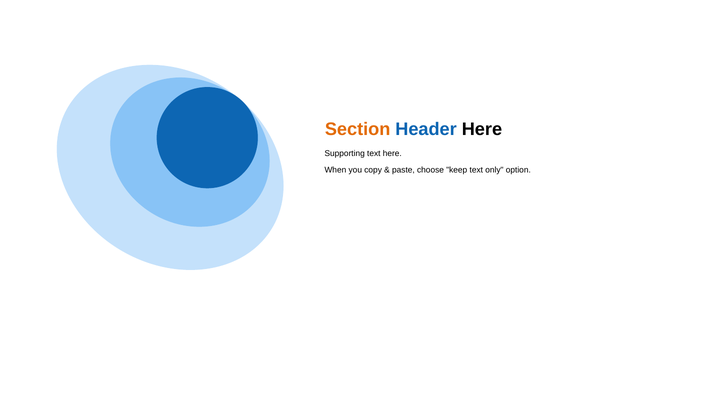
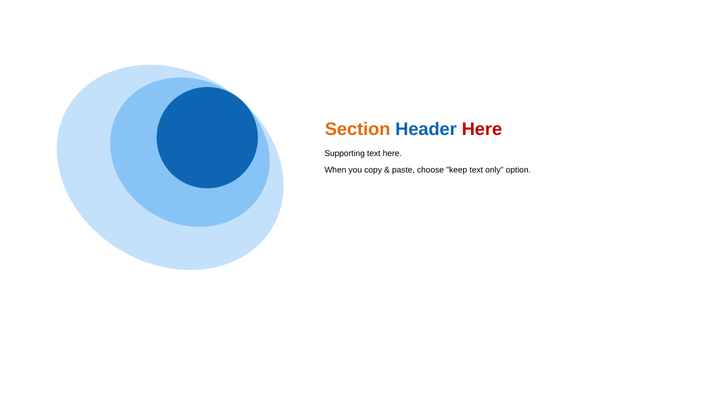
Here colour: black -> red (482, 129)
